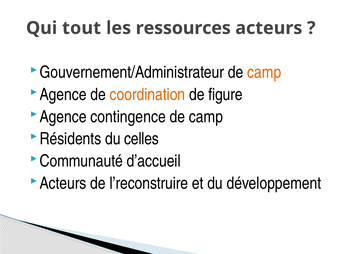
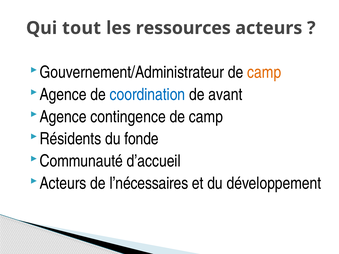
coordination colour: orange -> blue (147, 95)
figure: figure -> avant (225, 95)
celles: celles -> fonde (142, 139)
l’reconstruire: l’reconstruire -> l’nécessaires (149, 183)
